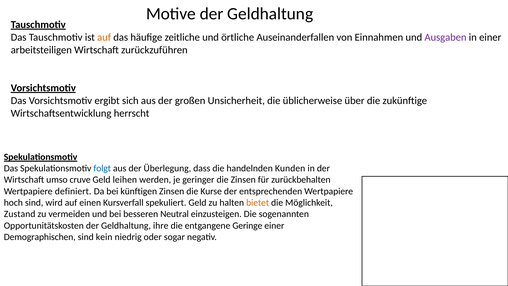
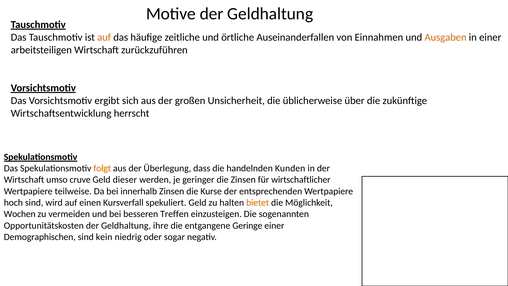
Ausgaben colour: purple -> orange (446, 37)
folgt colour: blue -> orange (102, 168)
leihen: leihen -> dieser (125, 180)
zurückbehalten: zurückbehalten -> wirtschaftlicher (301, 180)
definiert: definiert -> teilweise (73, 191)
künftigen: künftigen -> innerhalb (139, 191)
Zustand: Zustand -> Wochen (20, 214)
Neutral: Neutral -> Treffen (174, 214)
